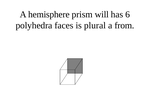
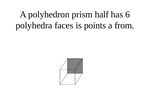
hemisphere: hemisphere -> polyhedron (49, 15)
will: will -> half (102, 15)
plural: plural -> points (95, 26)
